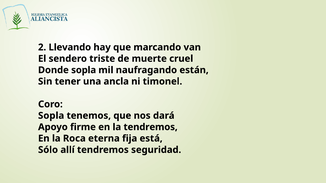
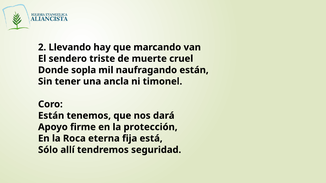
Sopla: Sopla -> Están (51, 116)
la tendremos: tendremos -> protección (151, 127)
